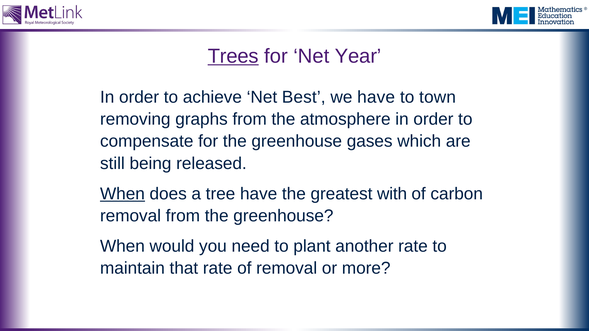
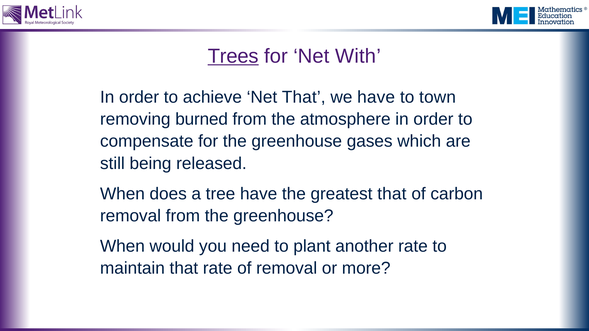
Year: Year -> With (358, 56)
Net Best: Best -> That (304, 97)
graphs: graphs -> burned (202, 119)
When underline: present -> none (122, 194)
greatest with: with -> that (392, 194)
